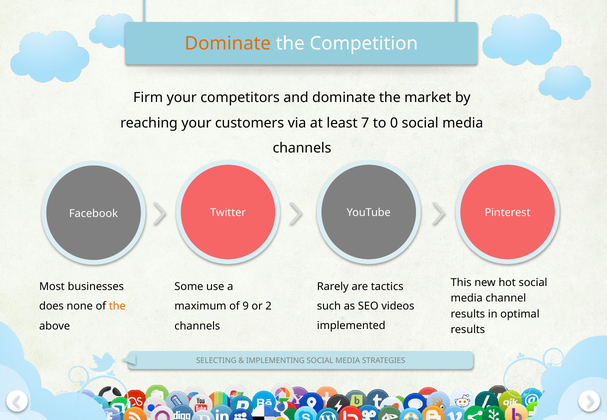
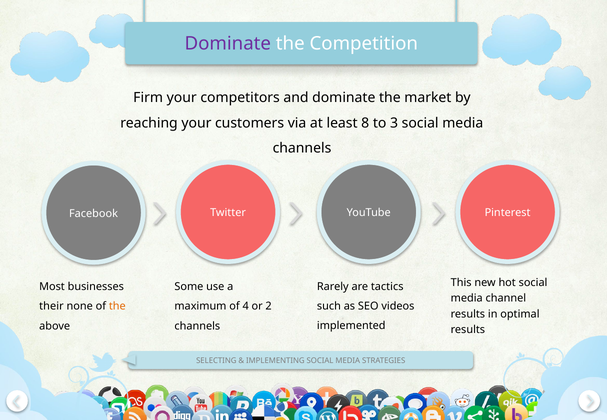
Dominate colour: orange -> purple (228, 43)
7: 7 -> 8 (365, 123)
0: 0 -> 3 (394, 123)
does: does -> their (51, 306)
9: 9 -> 4 (246, 306)
